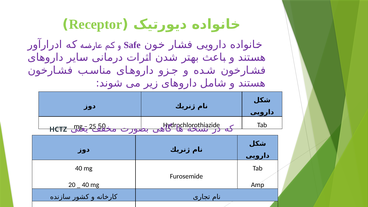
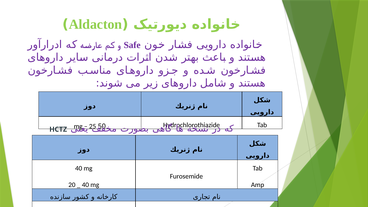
Receptor: Receptor -> Aldacton (95, 24)
